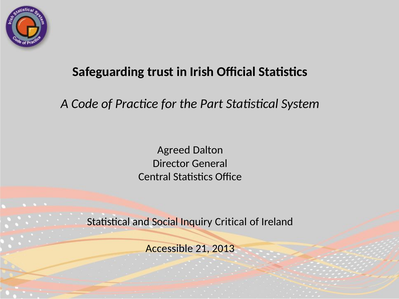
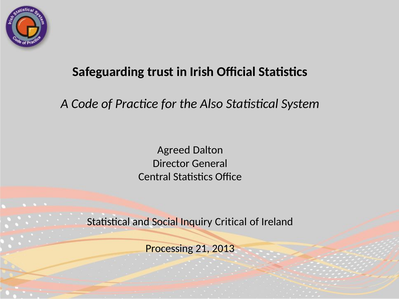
Part: Part -> Also (212, 104)
Accessible: Accessible -> Processing (169, 249)
